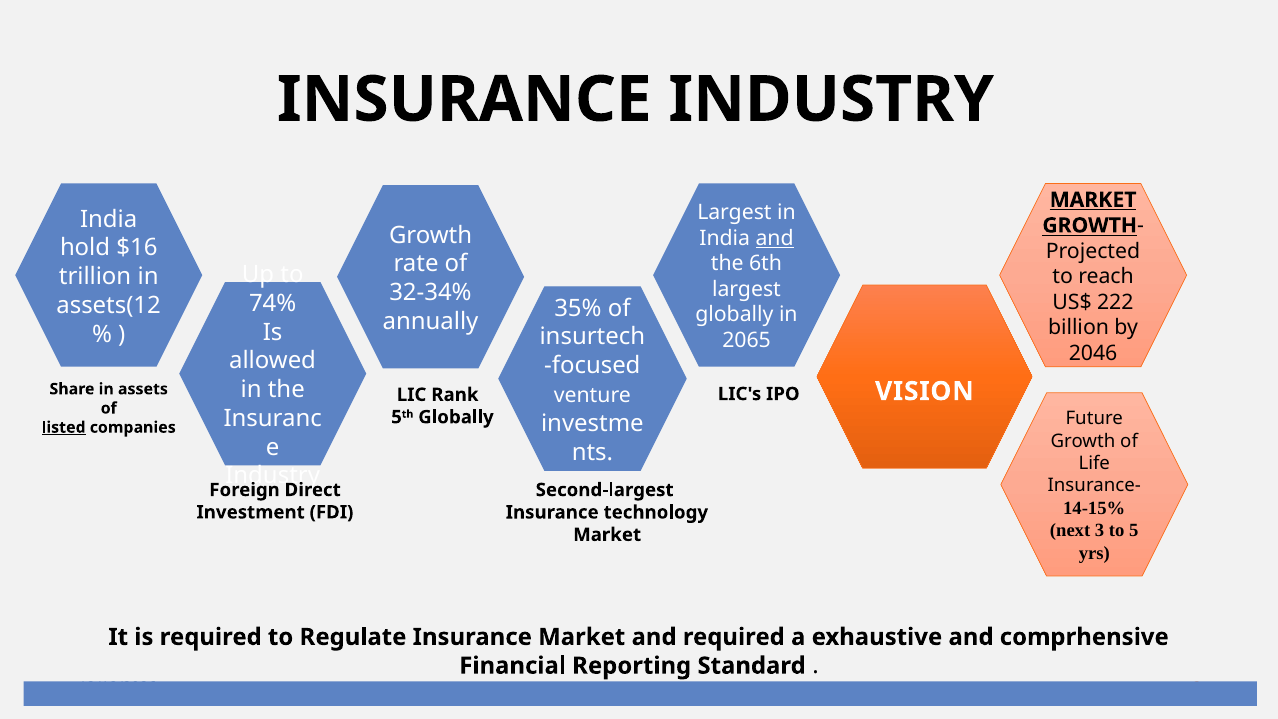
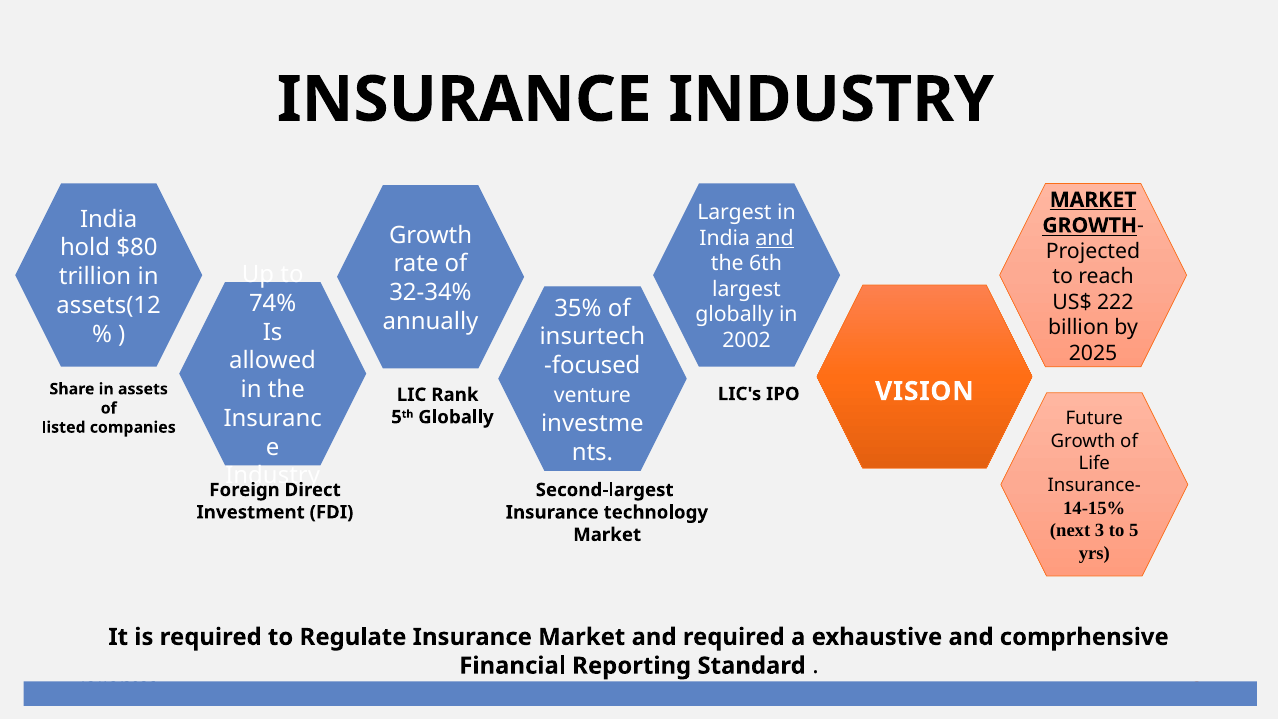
$16: $16 -> $80 (137, 248)
2065: 2065 -> 2002 (747, 340)
2046: 2046 -> 2025 (1093, 353)
listed underline: present -> none (64, 427)
